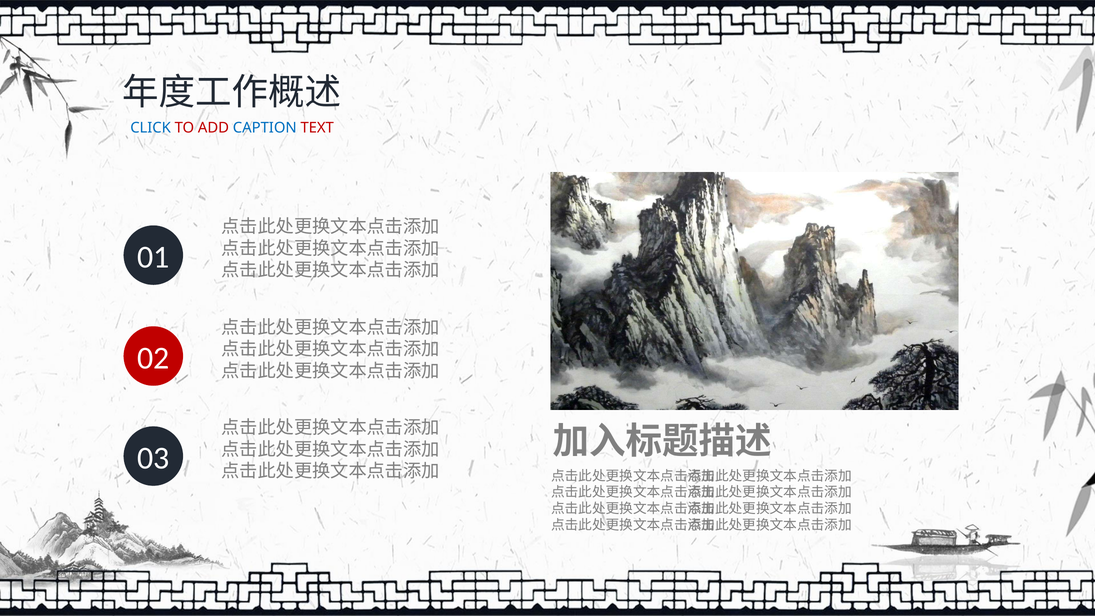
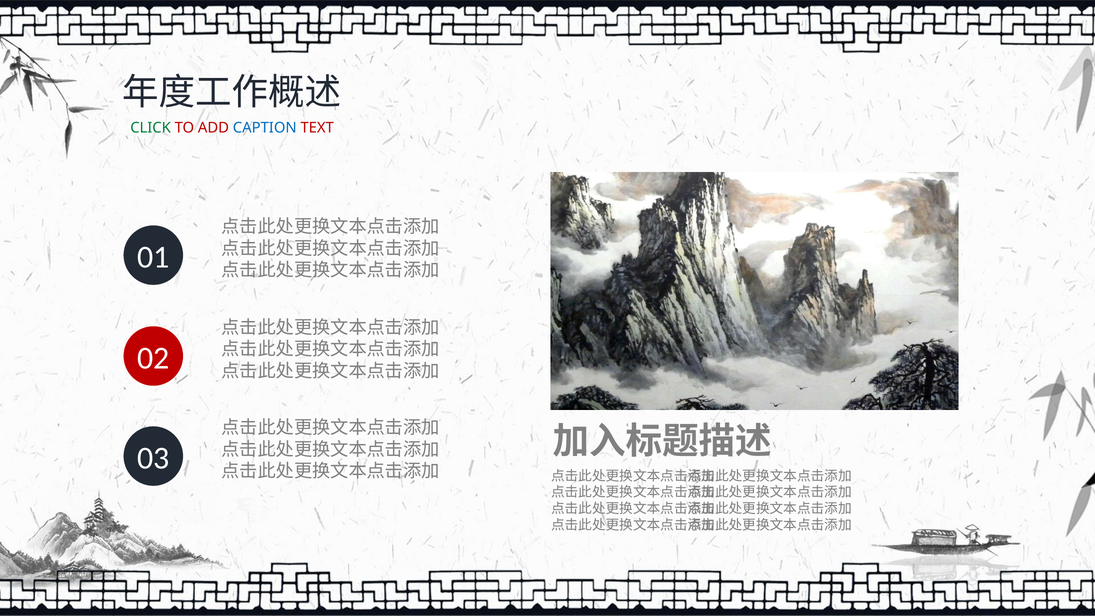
CLICK colour: blue -> green (151, 128)
